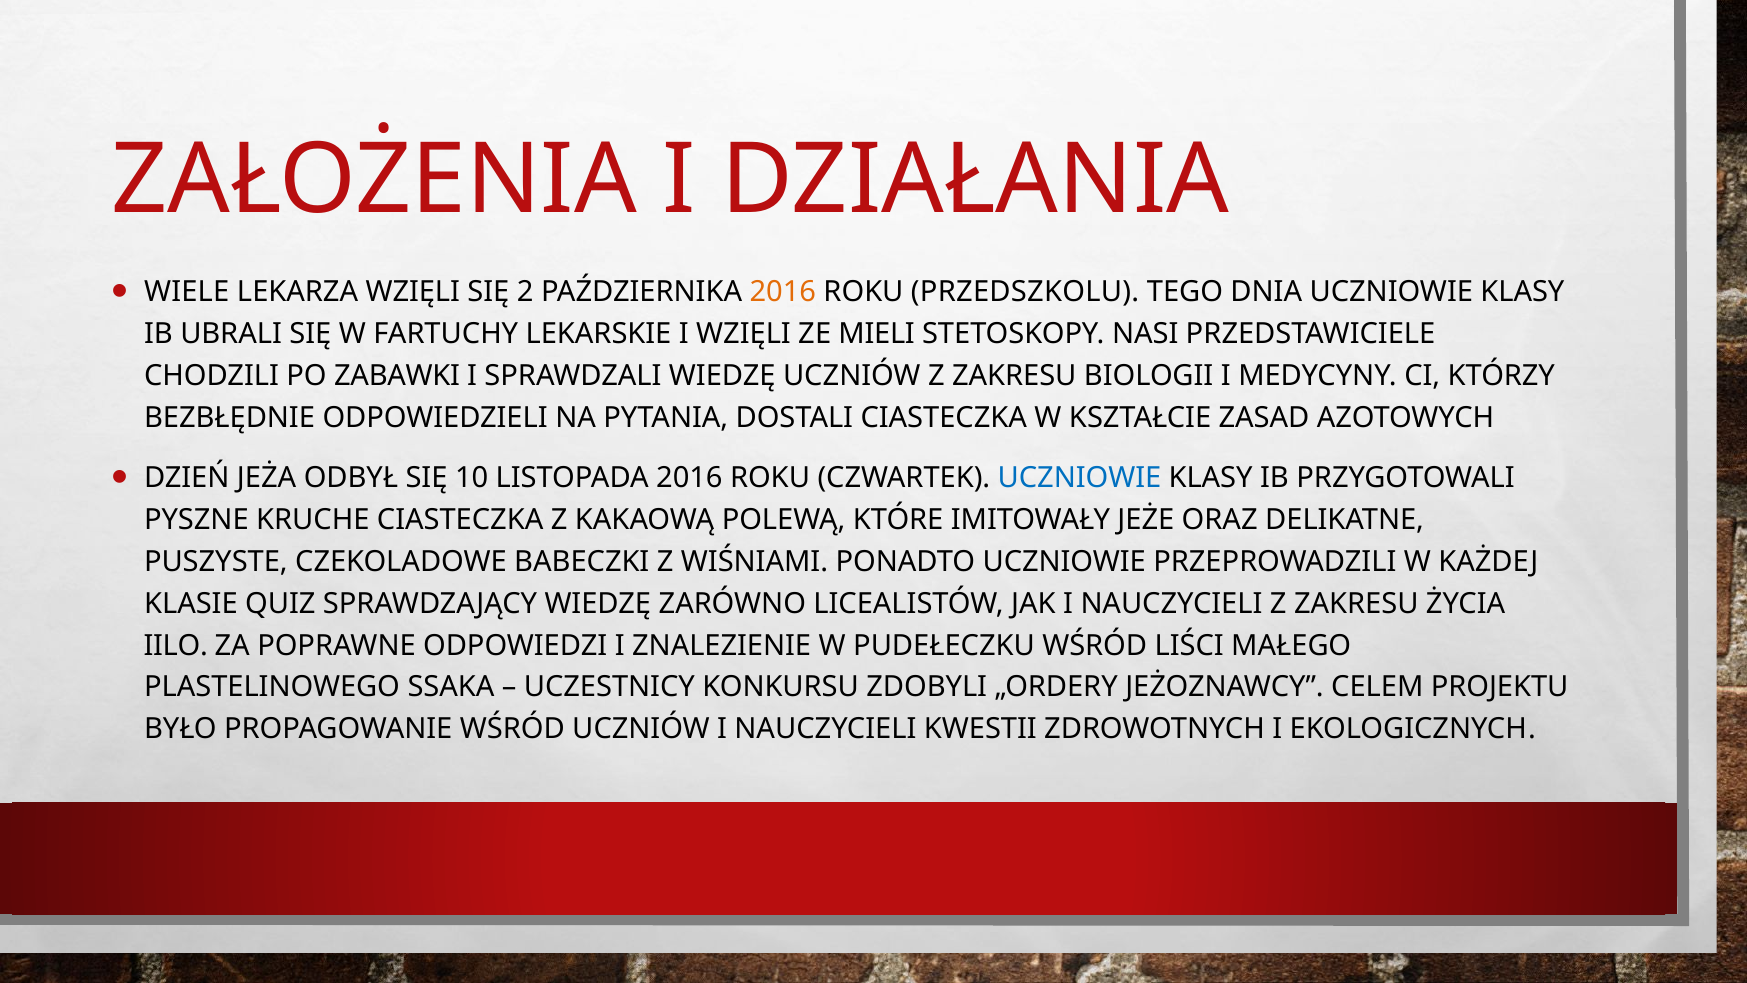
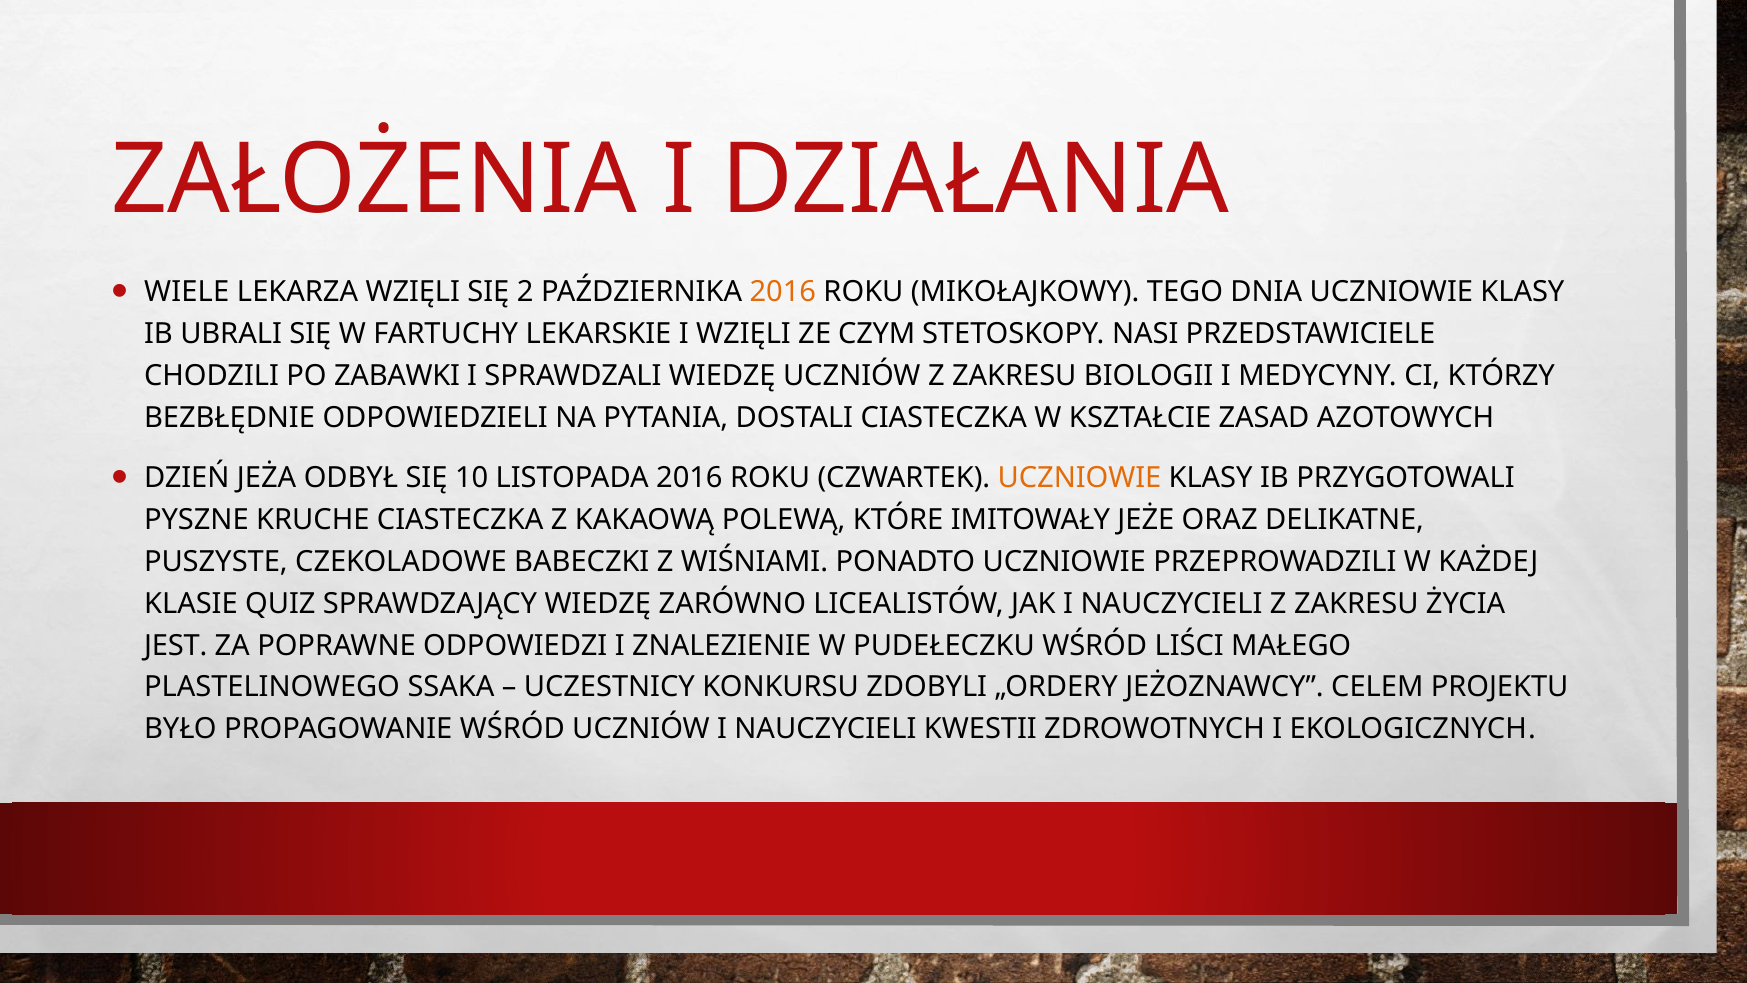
PRZEDSZKOLU: PRZEDSZKOLU -> MIKOŁAJKOWY (1025, 292)
MIELI: MIELI -> CZYM (877, 334)
UCZNIOWIE colour: blue -> orange (1079, 478)
IILO: IILO -> JEST (176, 645)
